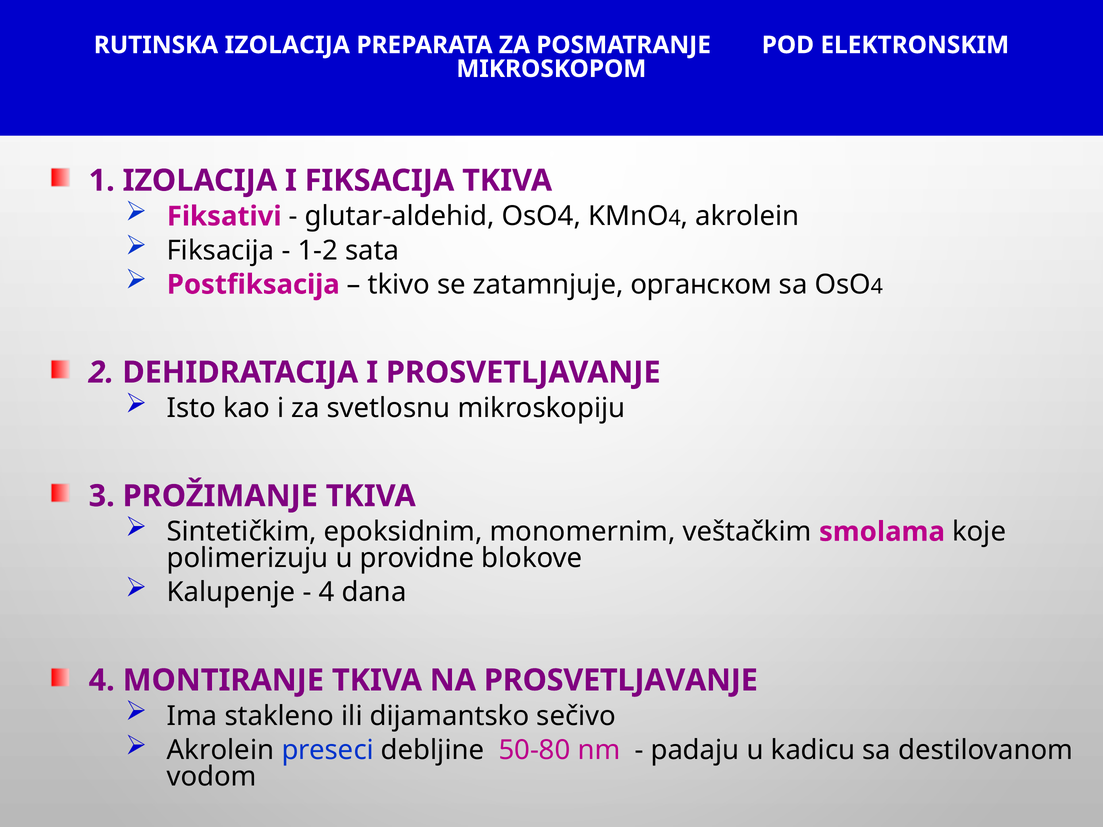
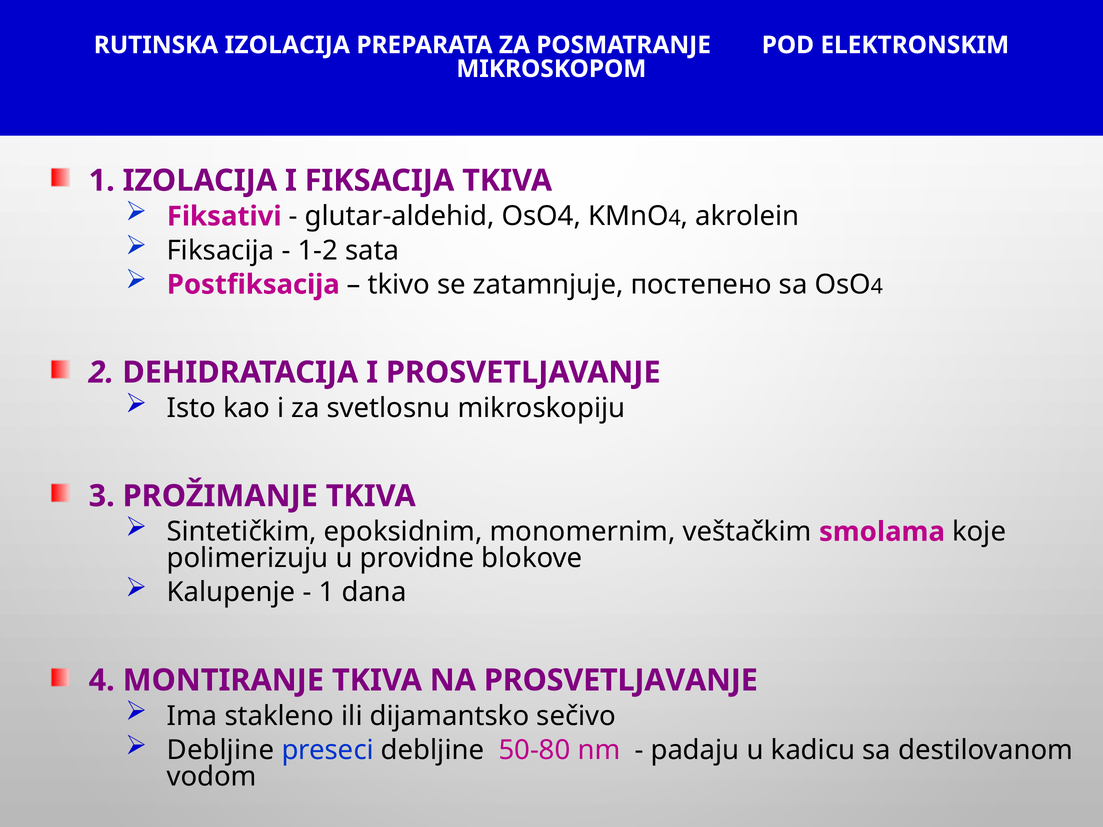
органском: органском -> постепено (701, 285)
4: 4 -> 1 (327, 593)
Akrolein: Akrolein -> Debljine (220, 750)
